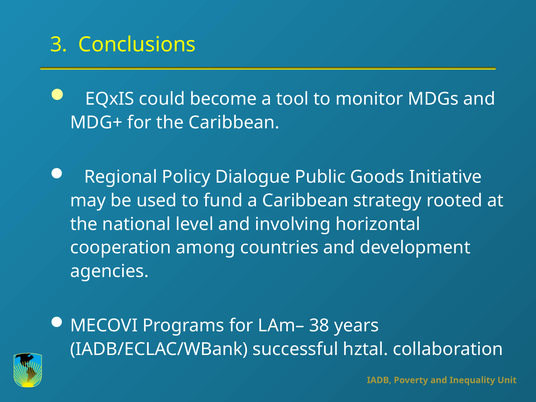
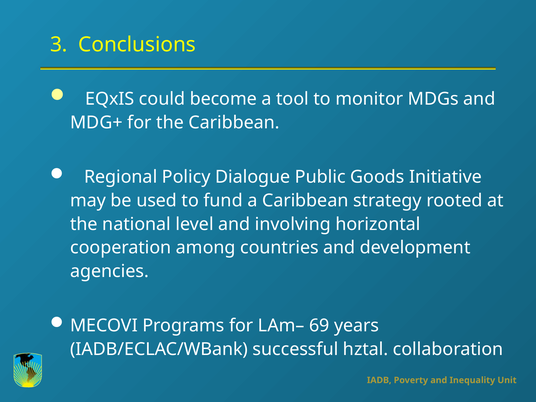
38: 38 -> 69 (319, 326)
